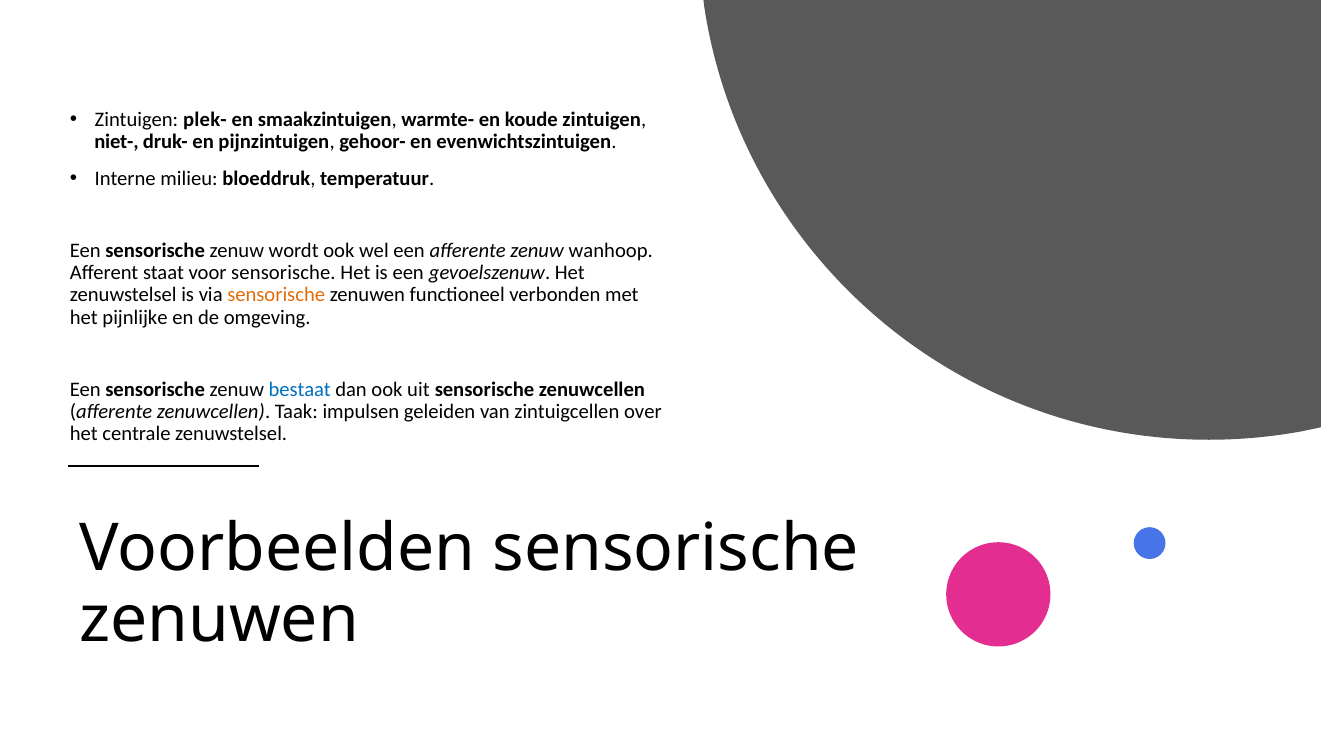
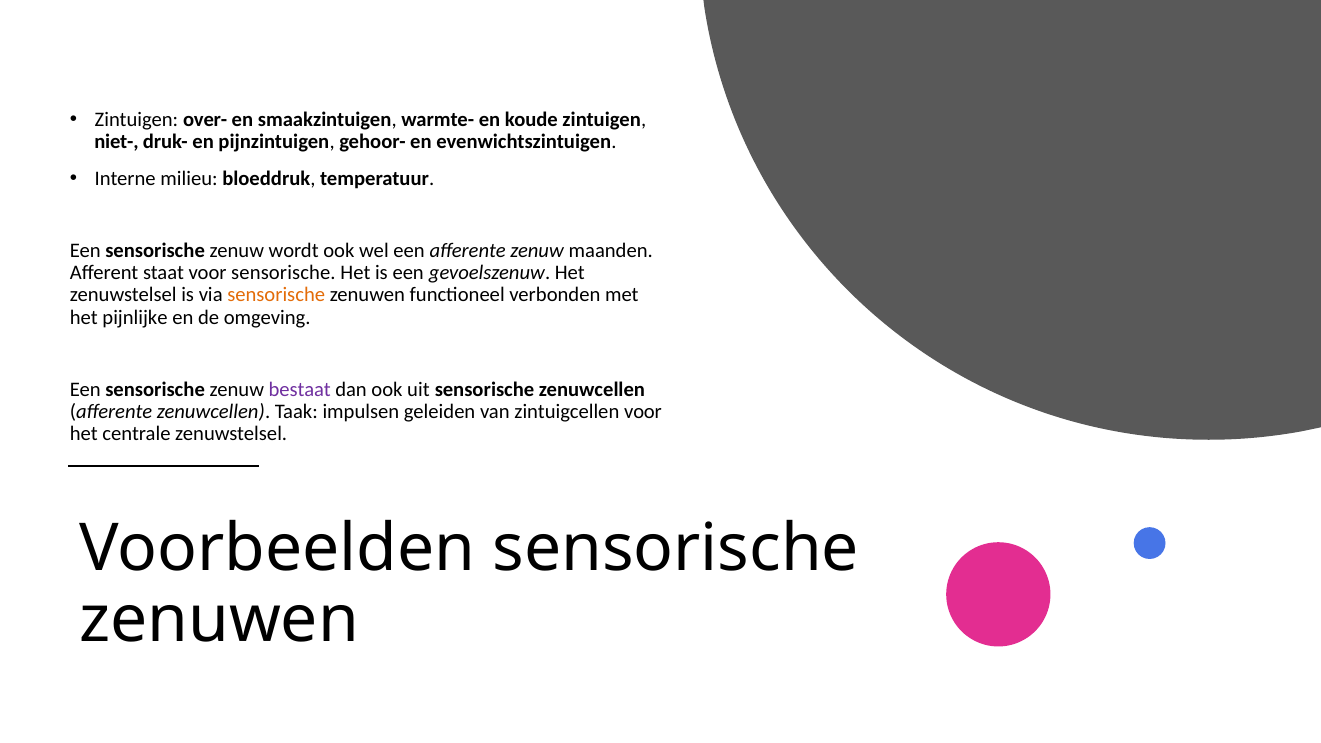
plek-: plek- -> over- (205, 120)
wanhoop: wanhoop -> maanden (611, 250)
bestaat colour: blue -> purple (300, 389)
zintuigcellen over: over -> voor (643, 412)
